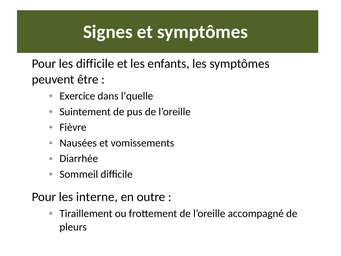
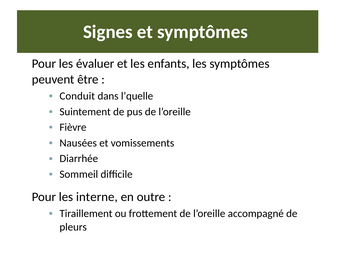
les difficile: difficile -> évaluer (95, 64)
Exercice: Exercice -> Conduit (77, 96)
